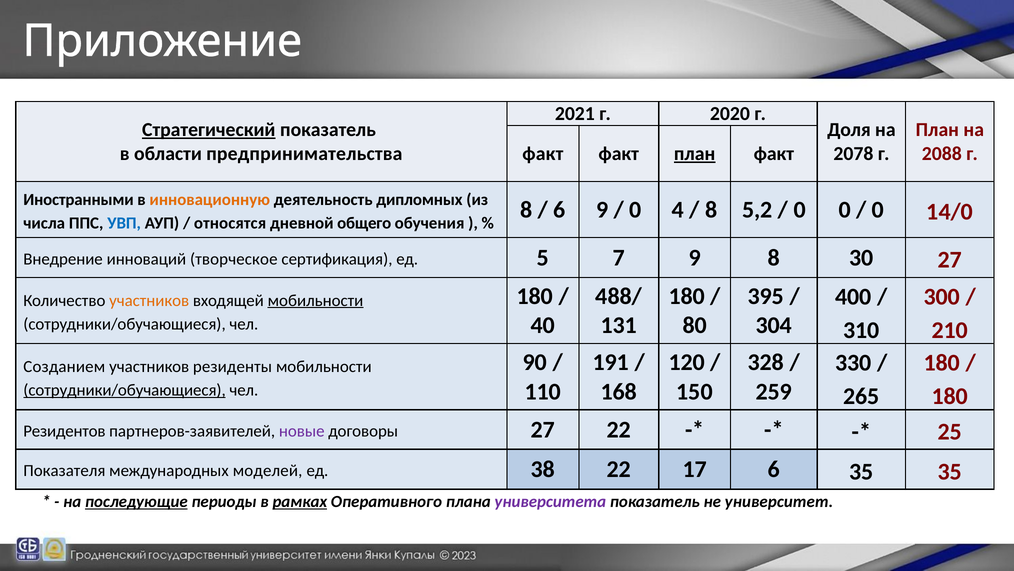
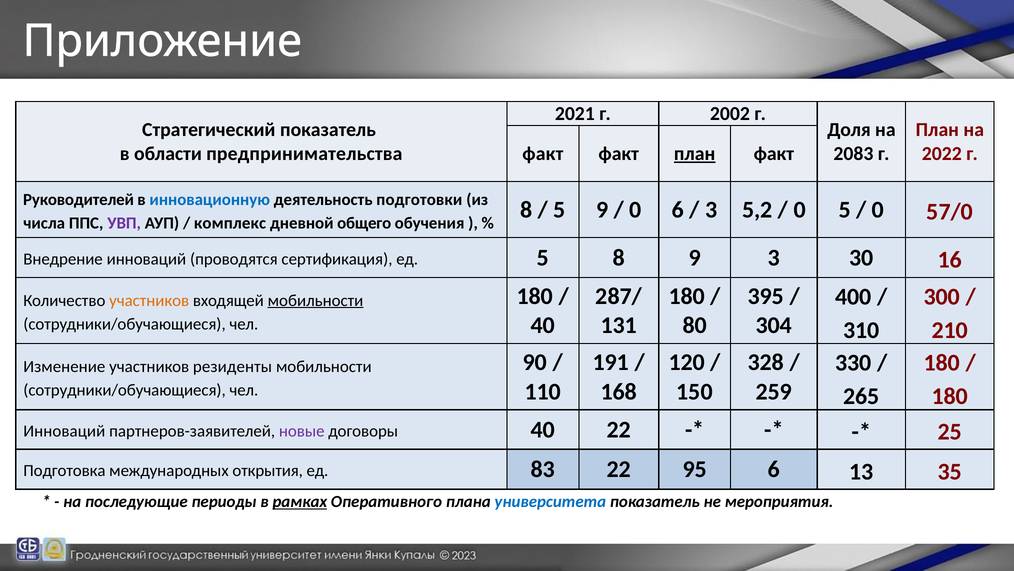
2020: 2020 -> 2002 (730, 114)
Стратегический underline: present -> none (209, 130)
2078: 2078 -> 2083 (853, 154)
2088: 2088 -> 2022 (942, 154)
Иностранными: Иностранными -> Руководителей (79, 199)
инновационную colour: orange -> blue (210, 199)
дипломных: дипломных -> подготовки (419, 199)
6: 6 -> 5 (560, 210)
0 4: 4 -> 6 (678, 210)
8: 8 -> 3 (711, 210)
0 0: 0 -> 5 (845, 210)
14/0: 14/0 -> 57/0 (950, 212)
УВП colour: blue -> purple (124, 223)
относятся: относятся -> комплекс (230, 223)
творческое: творческое -> проводятся (234, 259)
5 7: 7 -> 8 (619, 258)
9 8: 8 -> 3 (774, 258)
30 27: 27 -> 16 (950, 260)
488/: 488/ -> 287/ (619, 296)
Созданием: Созданием -> Изменение (64, 366)
сотрудники/обучающиеся underline: present -> none (125, 390)
Резидентов: Резидентов -> Инноваций (64, 431)
договоры 27: 27 -> 40 (543, 429)
Показателя: Показателя -> Подготовка (64, 470)
моделей: моделей -> открытия (268, 470)
38: 38 -> 83 (543, 469)
17: 17 -> 95 (695, 469)
6 35: 35 -> 13 (861, 471)
последующие underline: present -> none (136, 501)
университета colour: purple -> blue (550, 501)
университет: университет -> мероприятия (779, 501)
